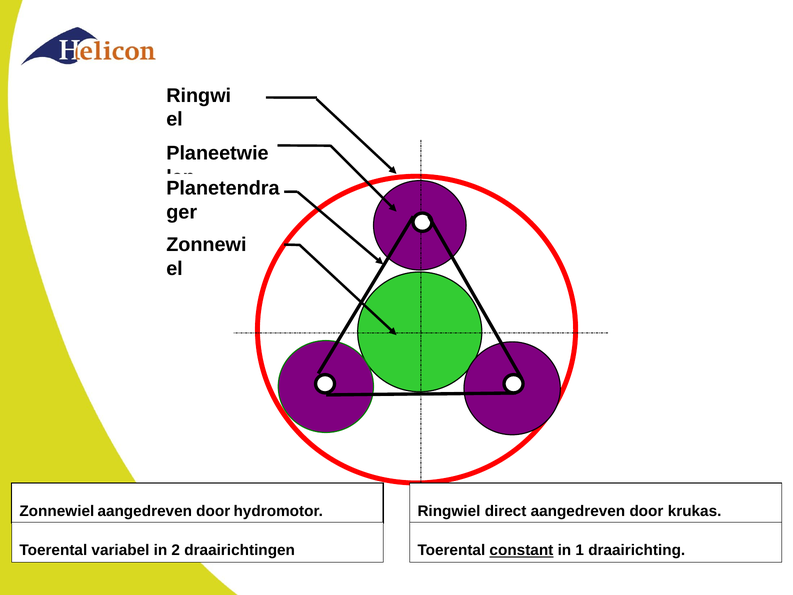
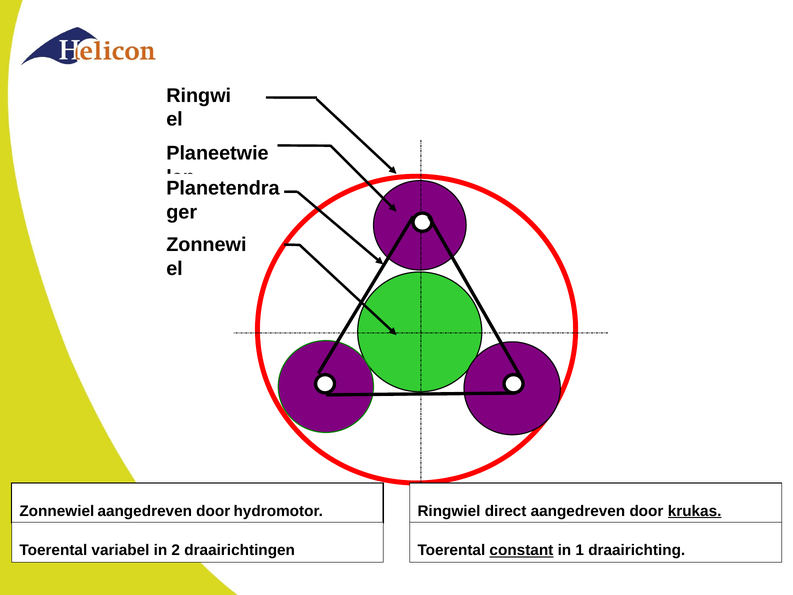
krukas underline: none -> present (695, 511)
